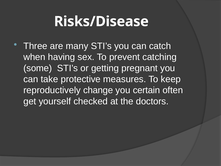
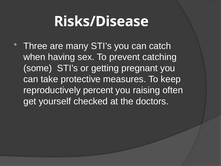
change: change -> percent (98, 90)
certain: certain -> raising (146, 90)
